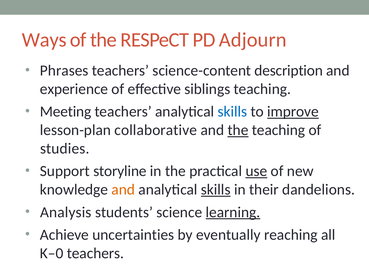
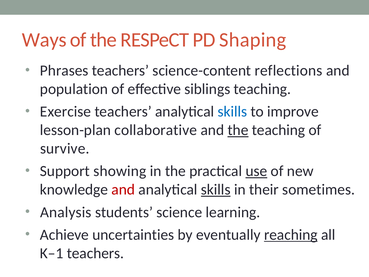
Adjourn: Adjourn -> Shaping (253, 40)
description: description -> reflections (289, 71)
experience: experience -> population (74, 89)
Meeting: Meeting -> Exercise (66, 112)
improve underline: present -> none (293, 112)
studies: studies -> survive (65, 148)
storyline: storyline -> showing (120, 171)
and colour: orange -> red (123, 189)
dandelions: dandelions -> sometimes (319, 189)
learning underline: present -> none (233, 212)
reaching underline: none -> present (291, 235)
K–0: K–0 -> K–1 (52, 253)
